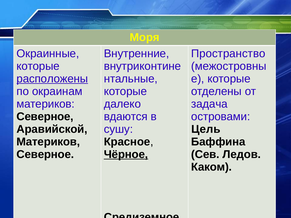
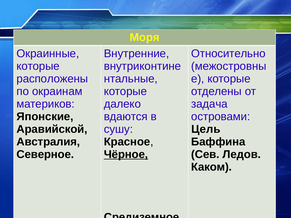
Пространство: Пространство -> Относительно (228, 54)
расположены underline: present -> none (52, 79)
Северное: Северное -> Японские (45, 117)
Материков: Материков -> Австралия (48, 142)
